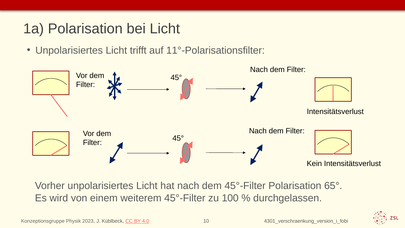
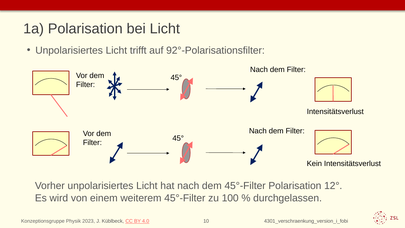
11°-Polarisationsfilter: 11°-Polarisationsfilter -> 92°-Polarisationsfilter (215, 50)
65°: 65° -> 12° (333, 186)
